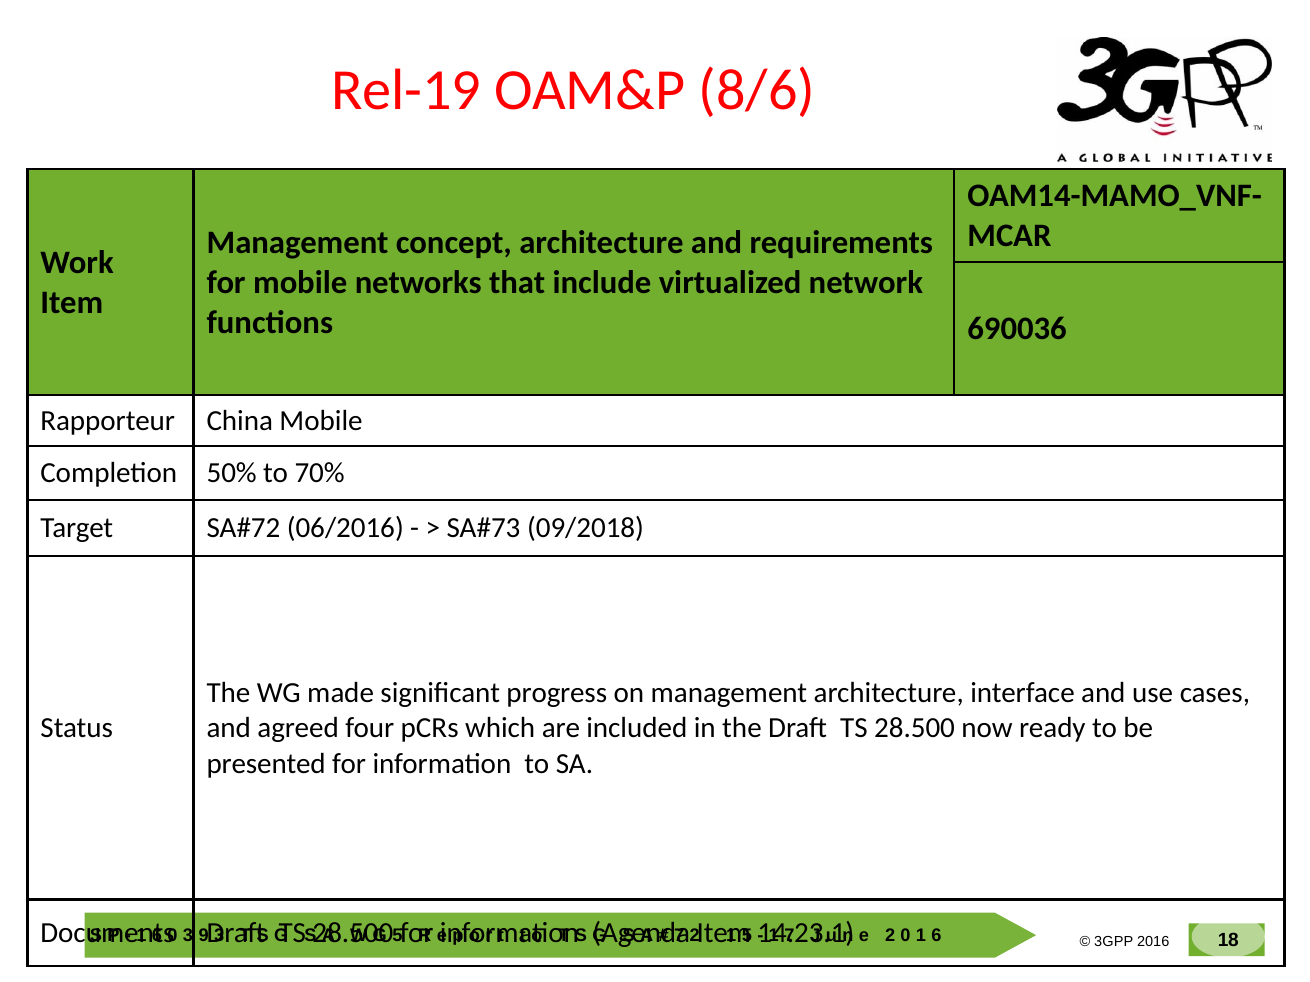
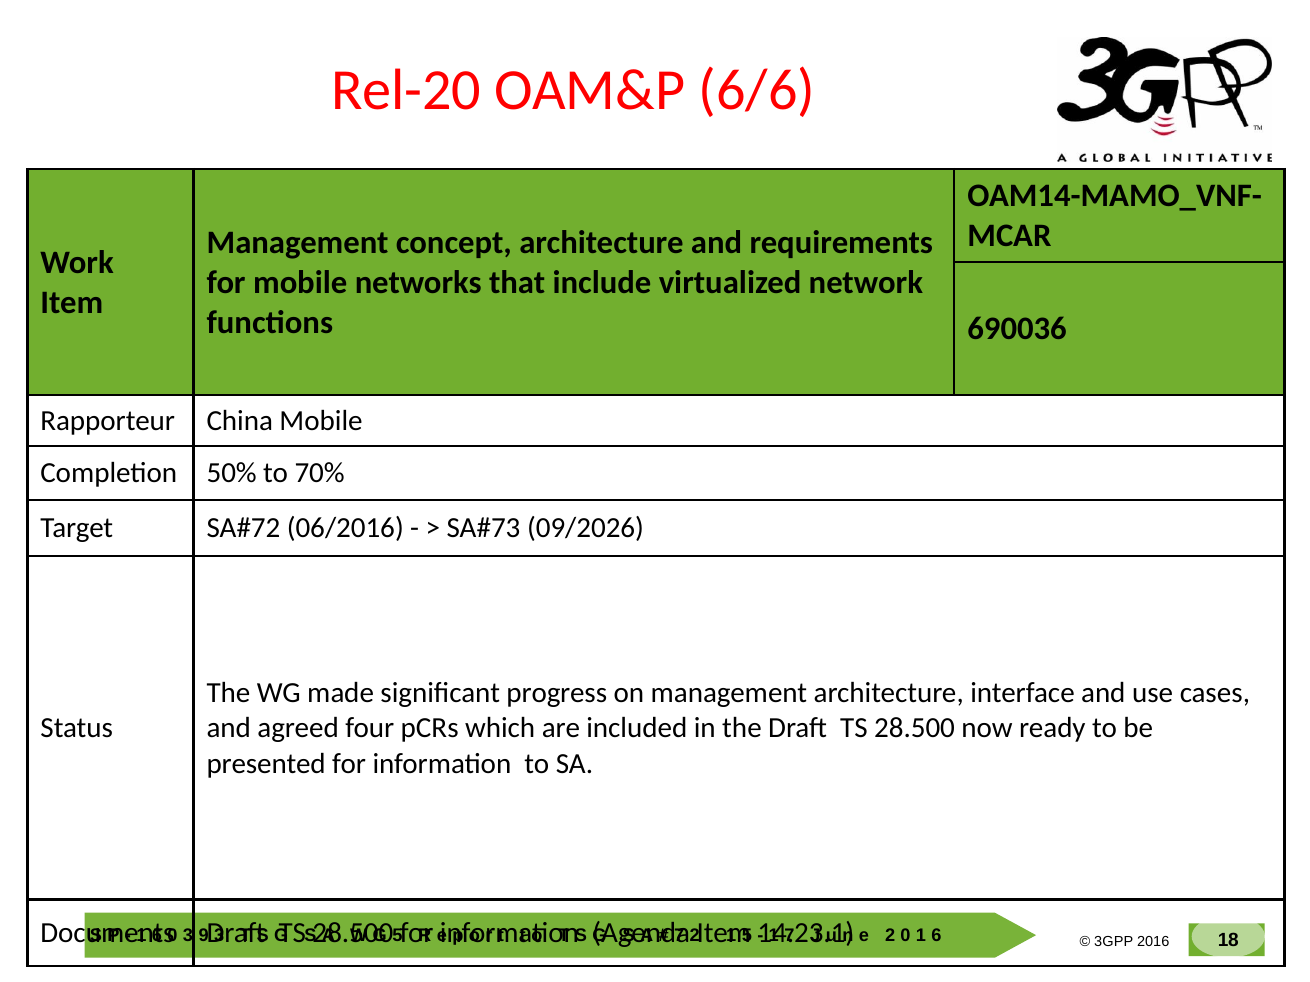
Rel-19: Rel-19 -> Rel-20 (406, 90)
8/6: 8/6 -> 6/6 (757, 90)
09/2018: 09/2018 -> 09/2026 (586, 529)
